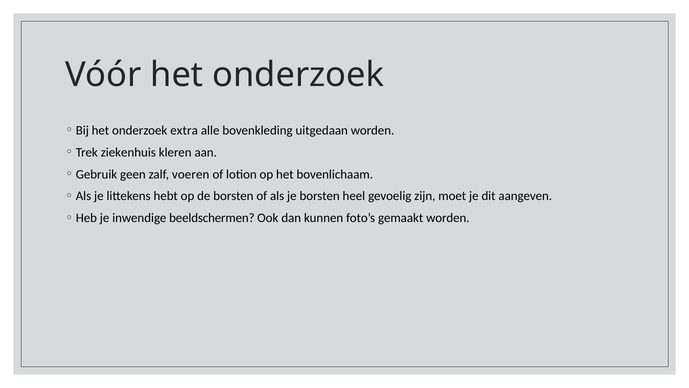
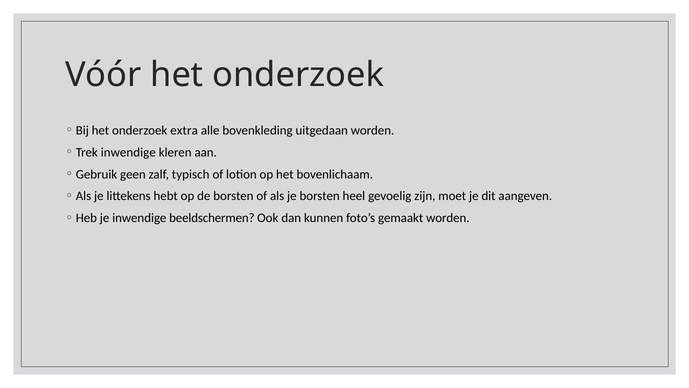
ziekenhuis: ziekenhuis -> inwendige (128, 152)
voeren: voeren -> typisch (191, 174)
